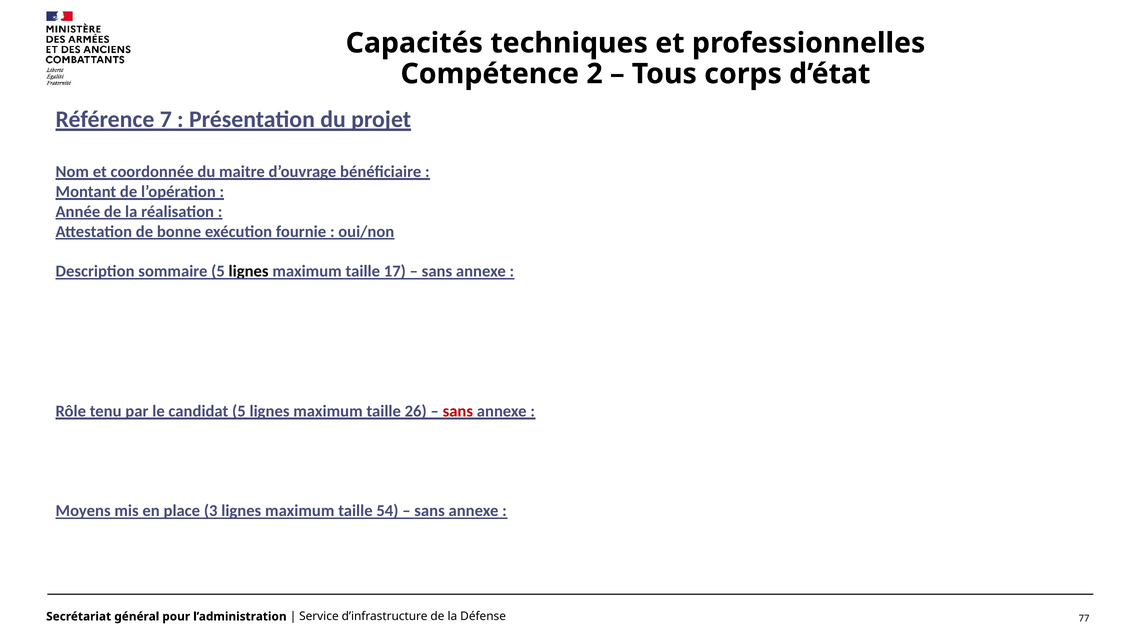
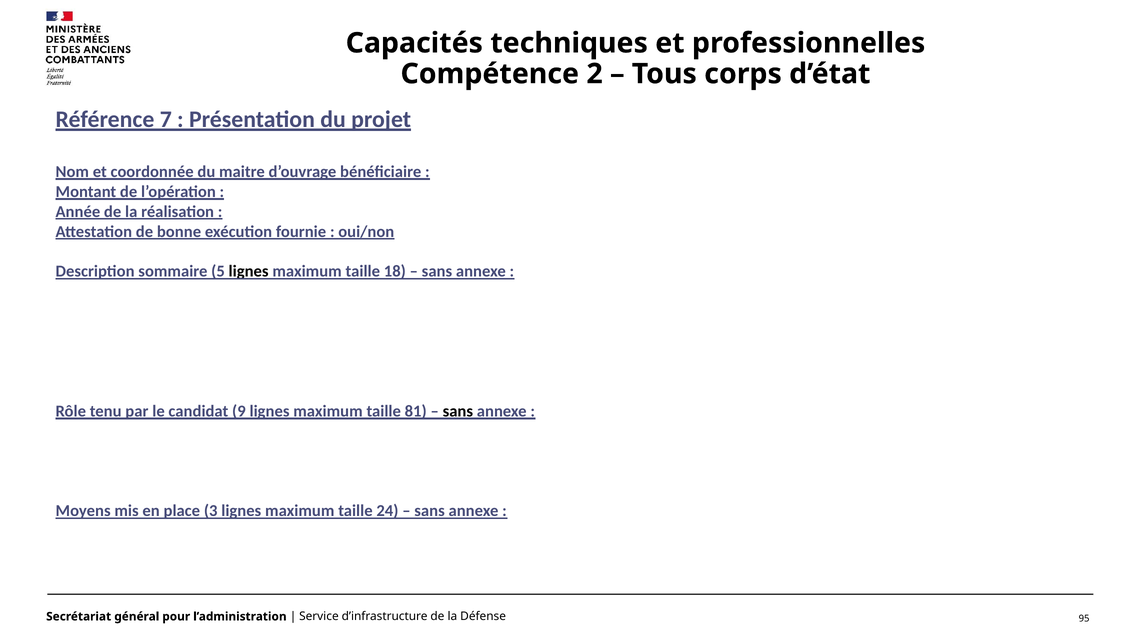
17: 17 -> 18 (395, 272)
candidat 5: 5 -> 9 (239, 411)
26: 26 -> 81 (416, 411)
sans colour: red -> black (458, 411)
54: 54 -> 24 (387, 511)
77: 77 -> 95 (1084, 619)
